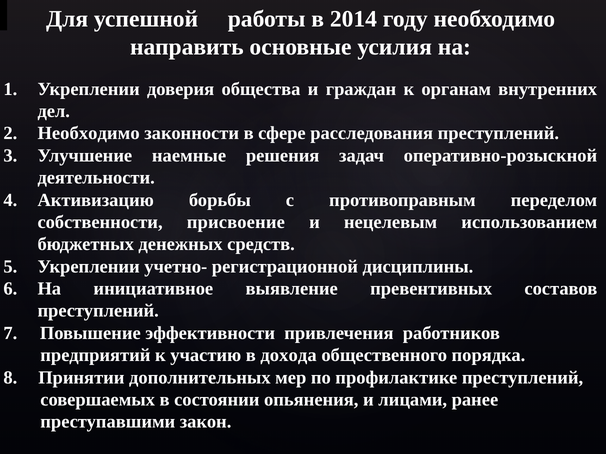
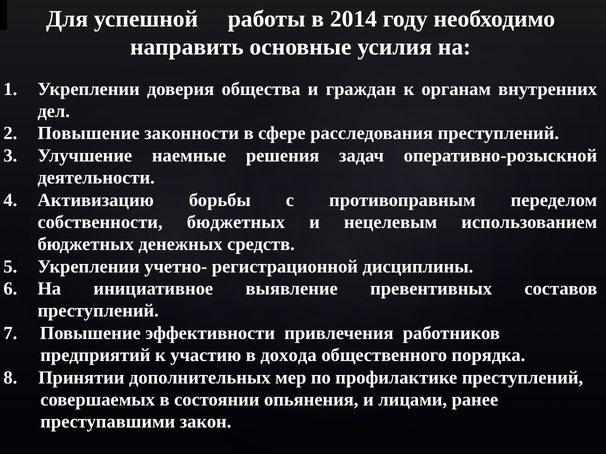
Необходимо: Необходимо -> Повышение (89, 134)
собственности присвоение: присвоение -> бюджетных (236, 222)
